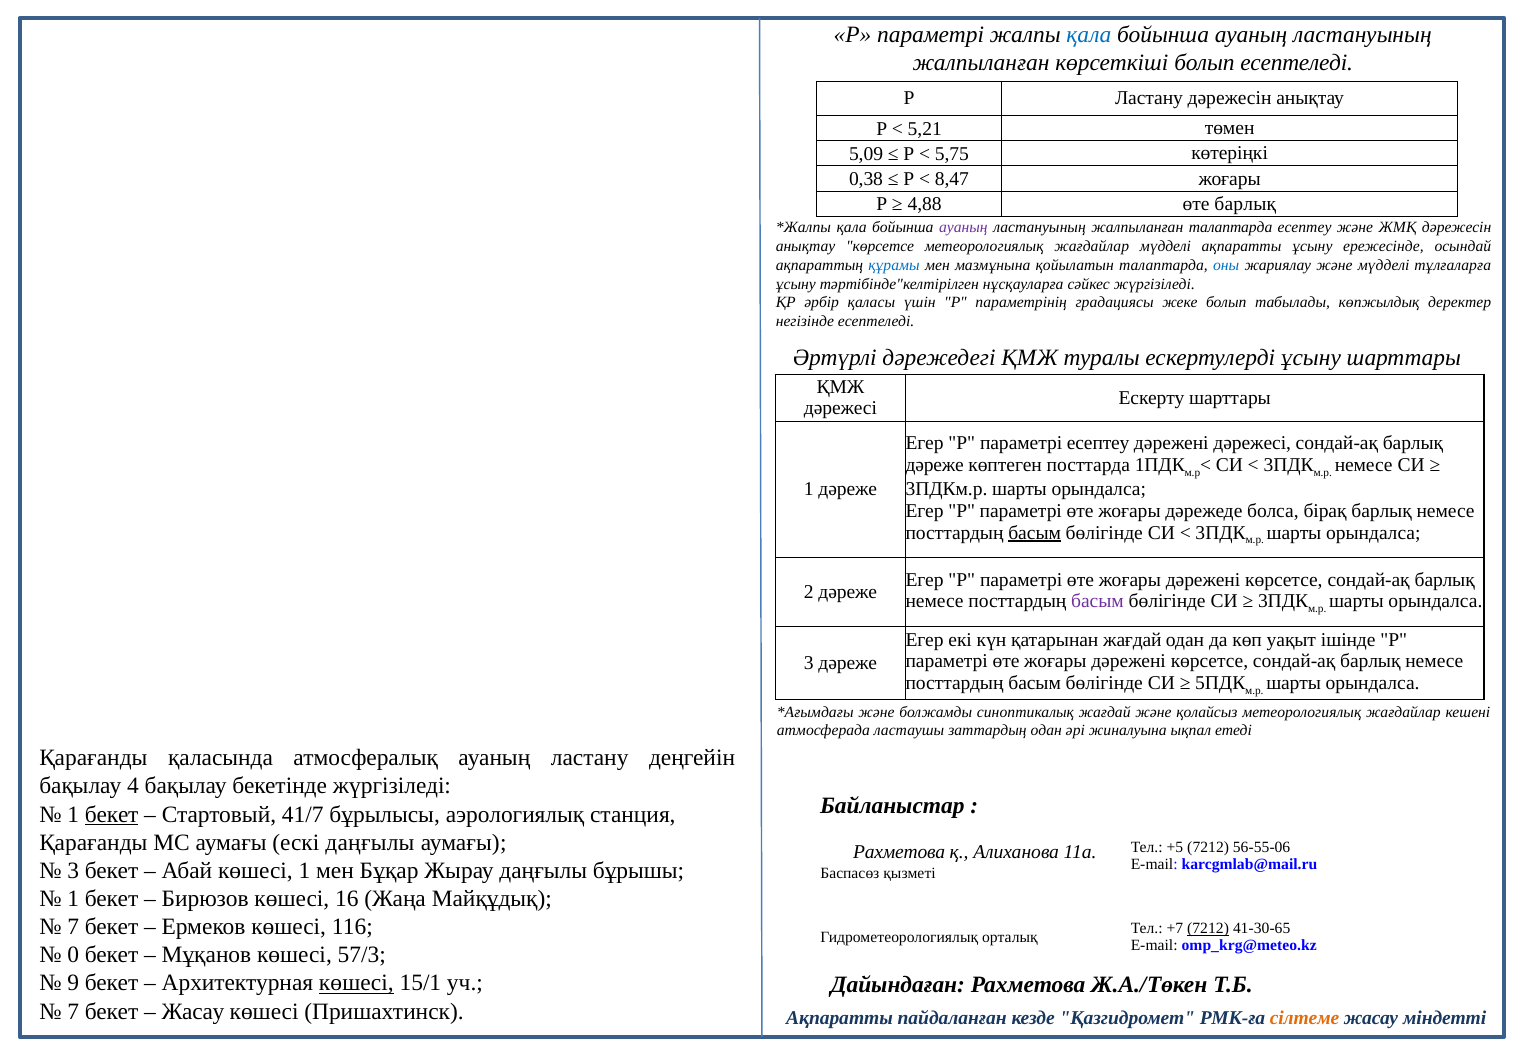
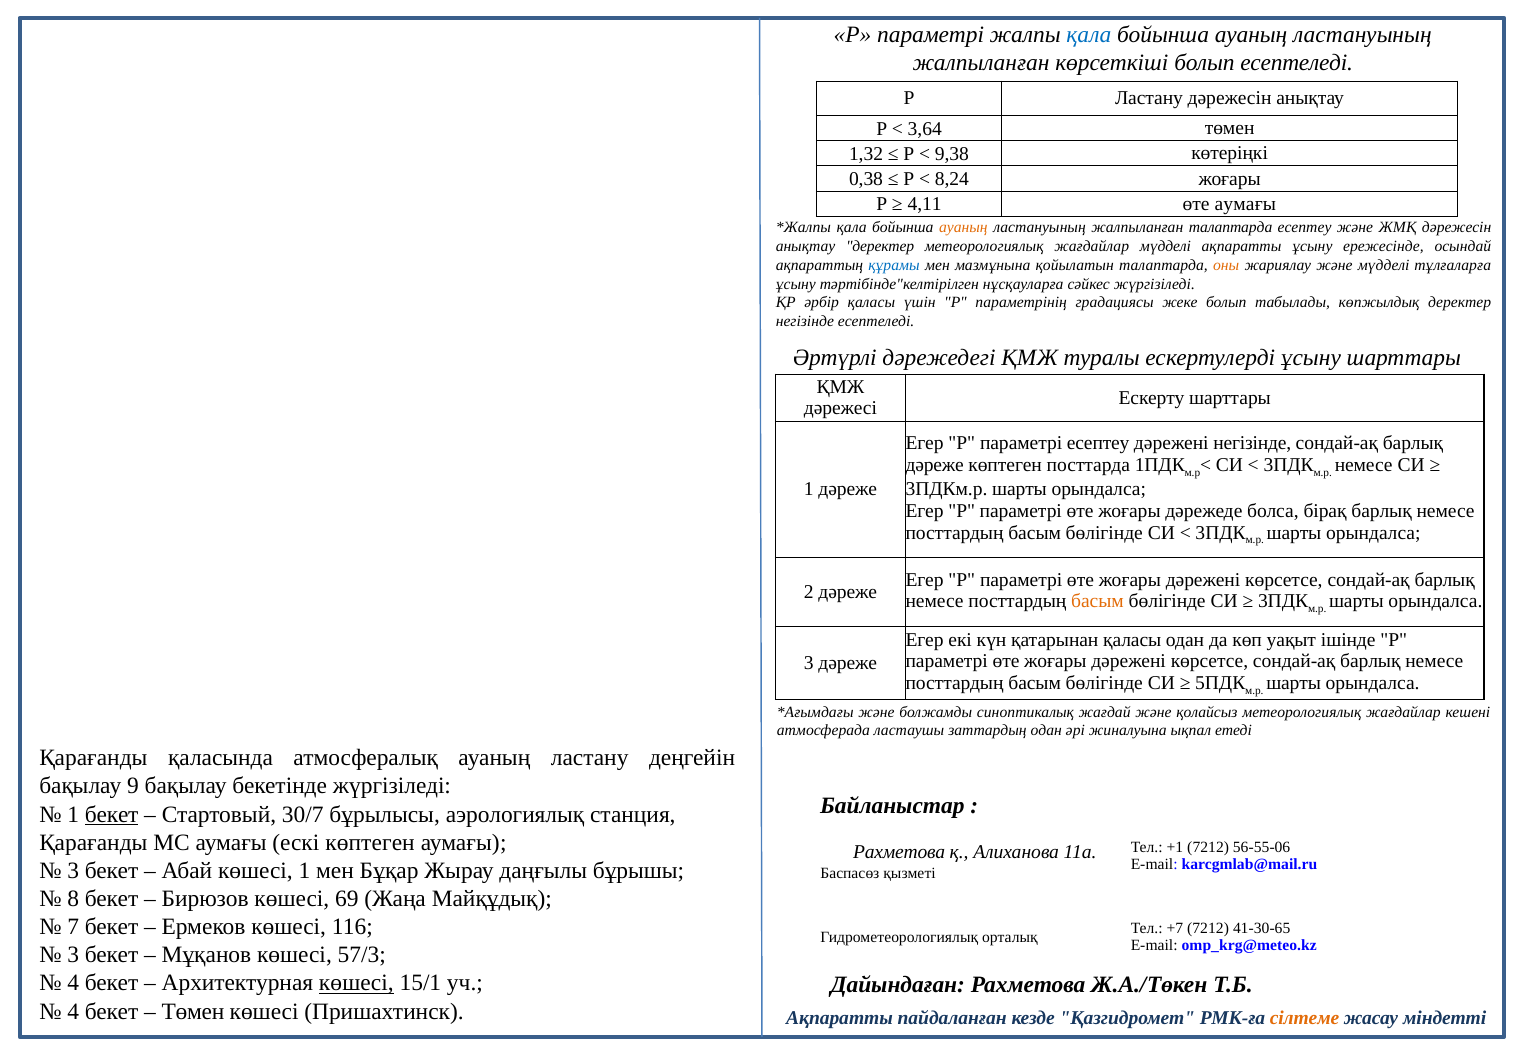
5,21: 5,21 -> 3,64 (925, 129)
5,09: 5,09 -> 1,32 (866, 154)
5,75: 5,75 -> 9,38 (952, 154)
8,47: 8,47 -> 8,24 (952, 179)
4,88: 4,88 -> 4,11 (925, 205)
өте барлық: барлық -> аумағы (1245, 204)
ауаның colour: purple -> orange (963, 228)
анықтау көрсетсе: көрсетсе -> деректер (880, 247)
оны colour: blue -> orange (1226, 265)
дәрежені дәрежесі: дәрежесі -> негізінде (1252, 443)
басым underline: present -> none (1035, 533)
басым colour: purple -> orange (1097, 601)
қатарынан жағдай: жағдай -> қаласы (1132, 640)
4: 4 -> 9 (133, 786)
41/7: 41/7 -> 30/7 (303, 814)
ескі даңғылы: даңғылы -> көптеген (370, 843)
+5: +5 -> +1 (1175, 847)
1: 1 -> 8 (73, 899)
16: 16 -> 69 (347, 899)
7212 underline: present -> none (1208, 928)
0: 0 -> 3 (73, 955)
9: 9 -> 4 (73, 983)
7: 7 -> 4 (73, 1011)
Жасау: Жасау -> Төмен (193, 1011)
